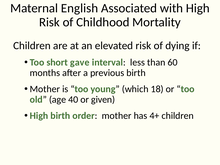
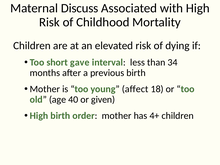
English: English -> Discuss (80, 8)
60: 60 -> 34 (172, 62)
which: which -> affect (135, 89)
